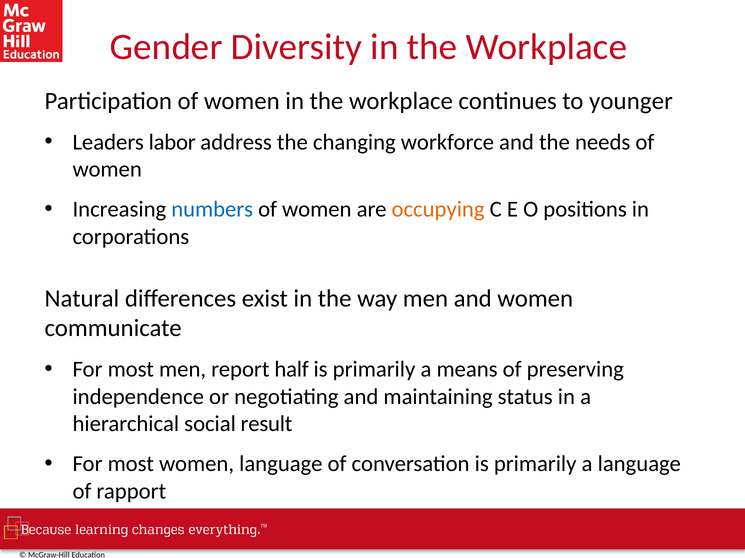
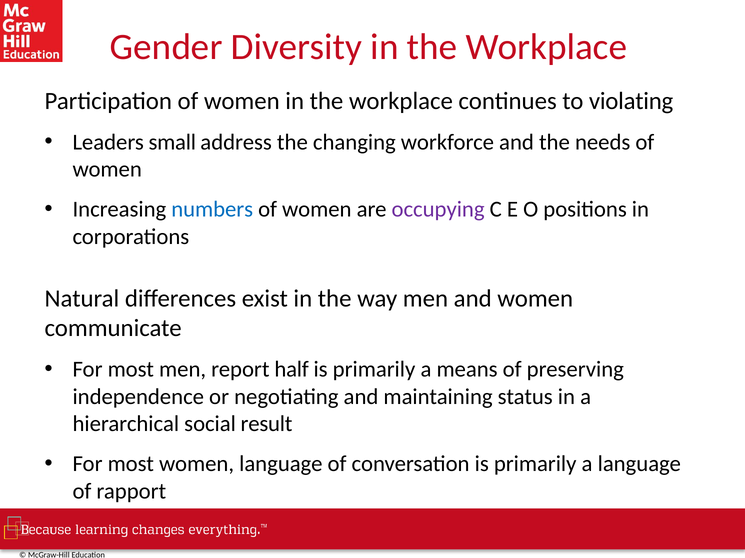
younger: younger -> violating (631, 101)
labor: labor -> small (172, 142)
occupying colour: orange -> purple (438, 210)
